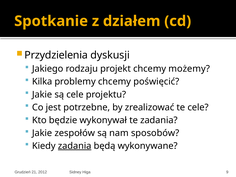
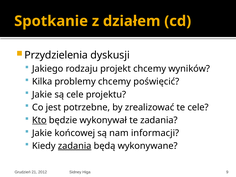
możemy: możemy -> wyników (189, 69)
Kto underline: none -> present (39, 120)
zespołów: zespołów -> końcowej (75, 133)
sposobów: sposobów -> informacji (155, 133)
